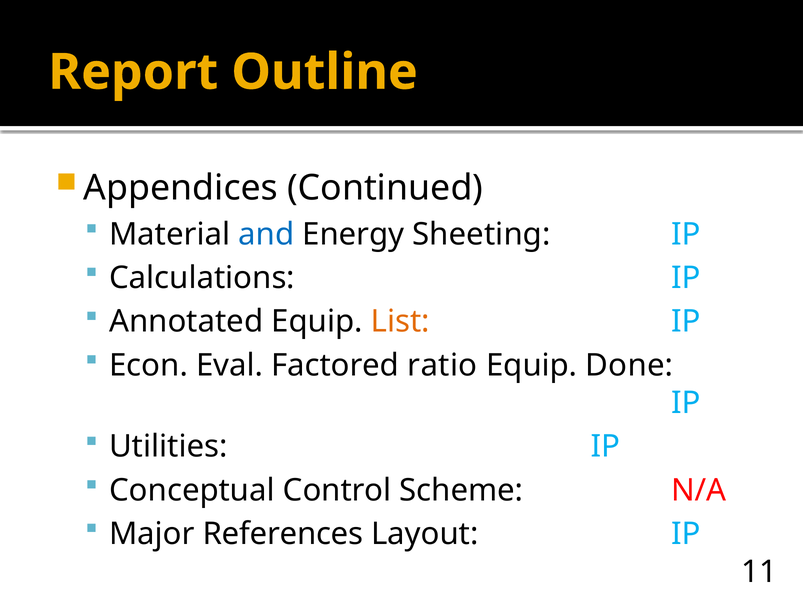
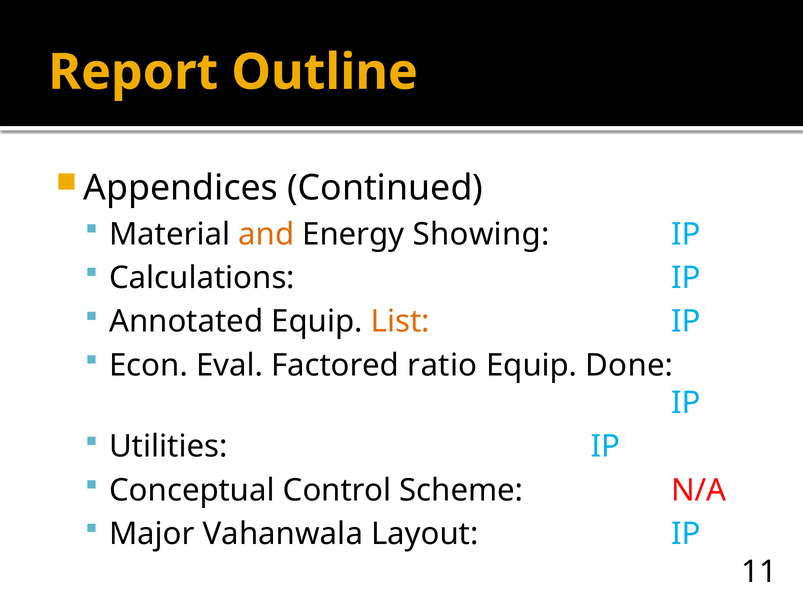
and colour: blue -> orange (266, 234)
Sheeting: Sheeting -> Showing (481, 234)
References: References -> Vahanwala (283, 533)
